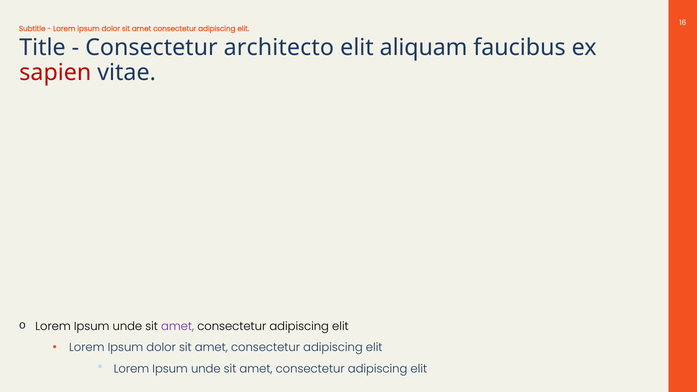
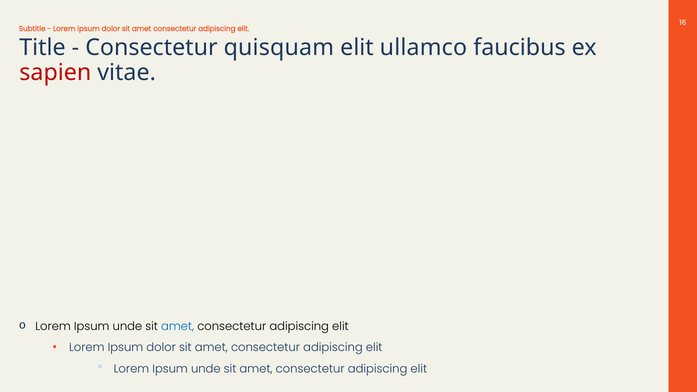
architecto: architecto -> quisquam (279, 48)
aliquam: aliquam -> ullamco (423, 48)
amet colour: purple -> blue (178, 326)
